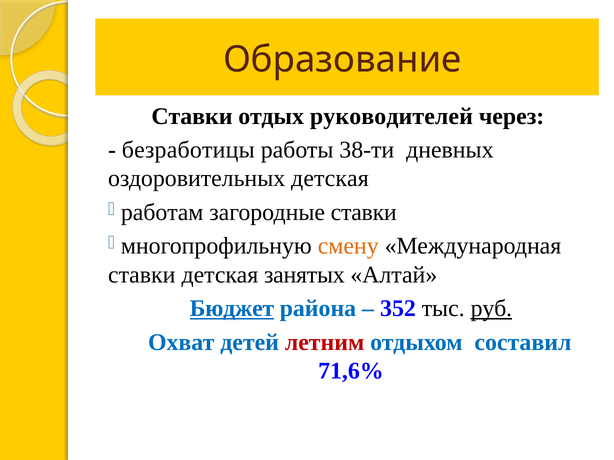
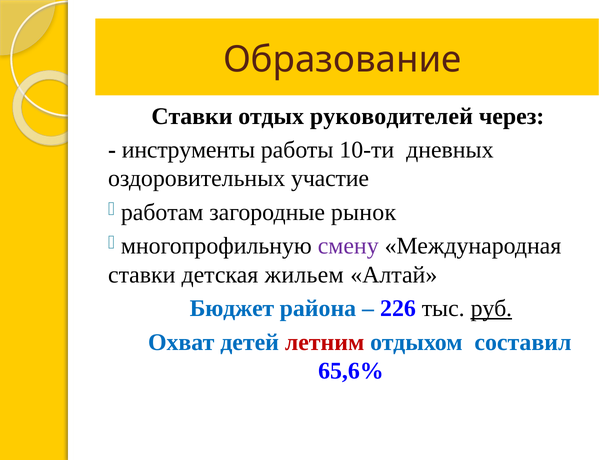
безработицы: безработицы -> инструменты (188, 150)
38-ти: 38-ти -> 10-ти (367, 150)
оздоровительных детская: детская -> участие (330, 179)
загородные ставки: ставки -> рынок (364, 213)
смену colour: orange -> purple (348, 246)
занятых: занятых -> жильем (304, 275)
Бюджет underline: present -> none (232, 309)
352: 352 -> 226 (398, 309)
71,6%: 71,6% -> 65,6% (351, 371)
